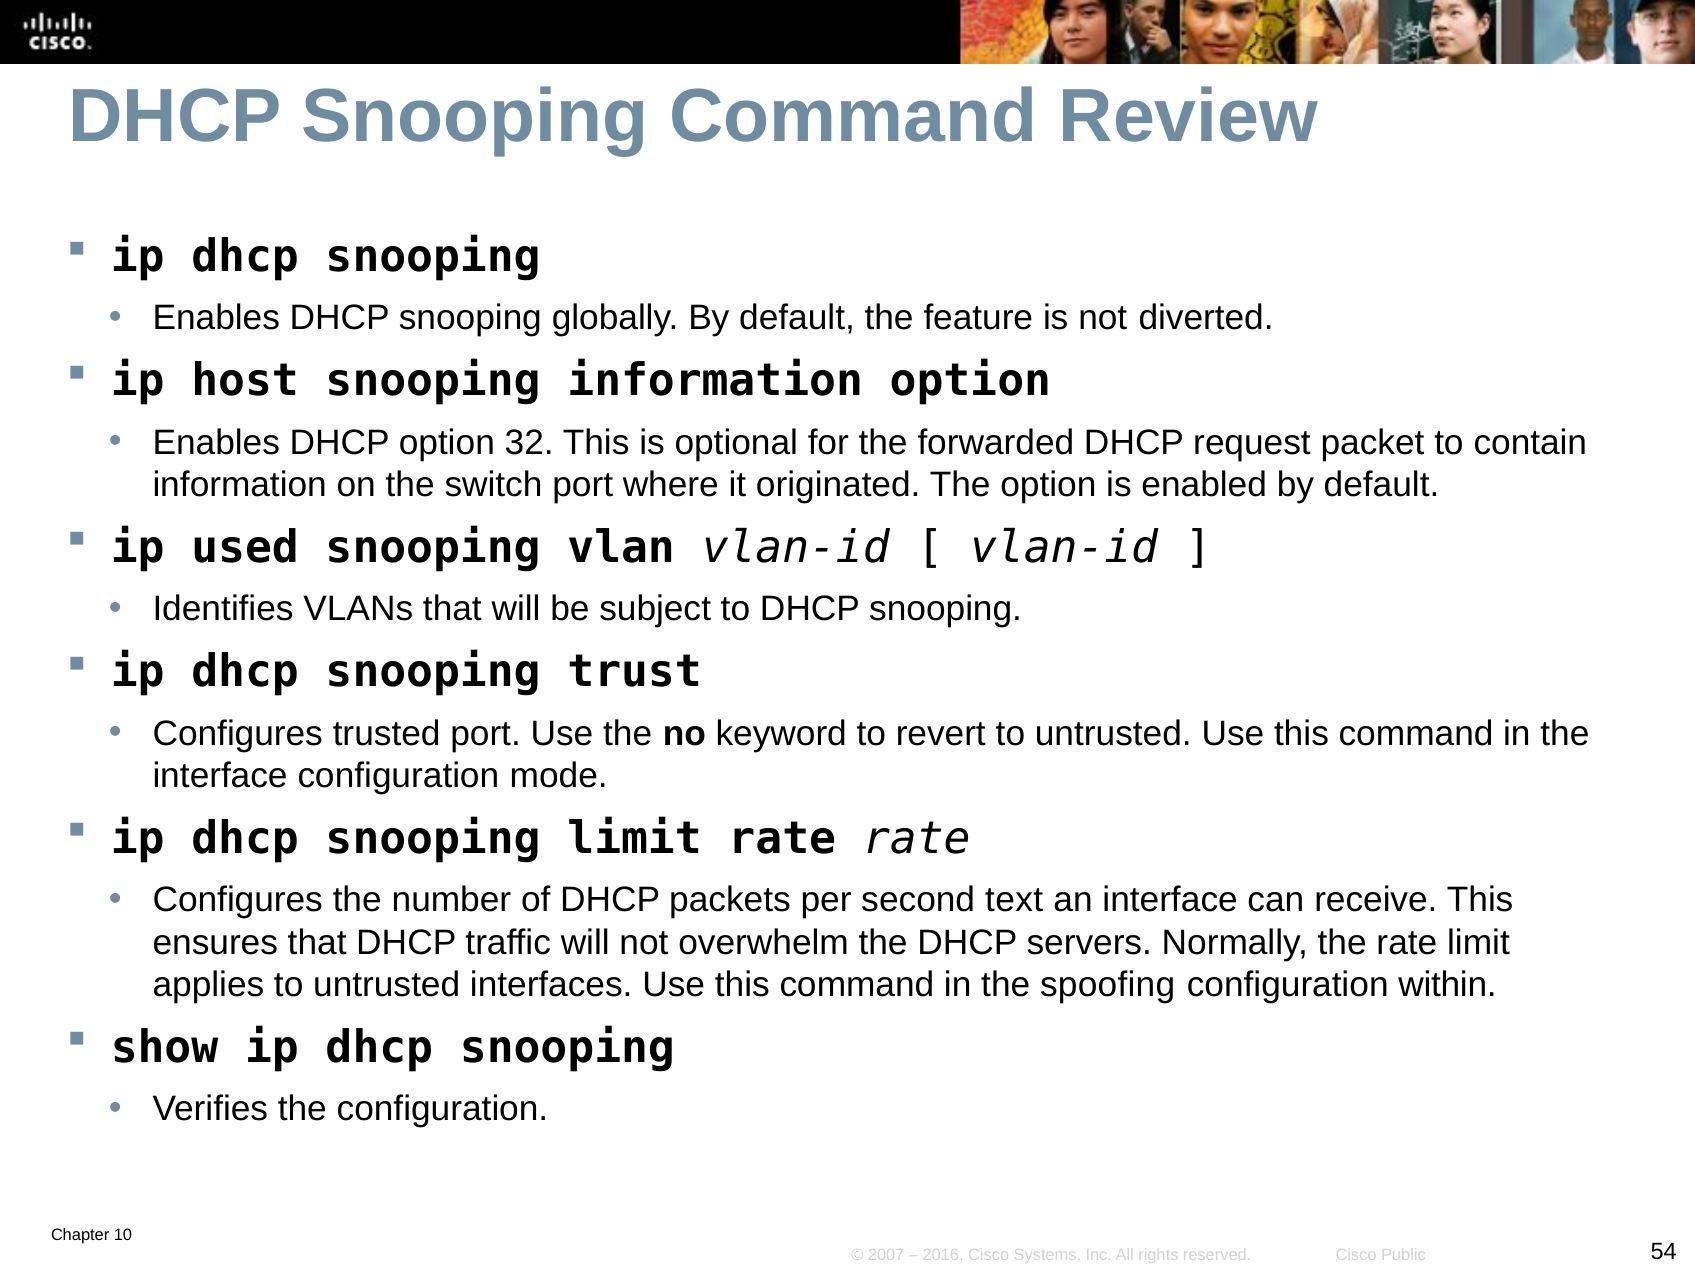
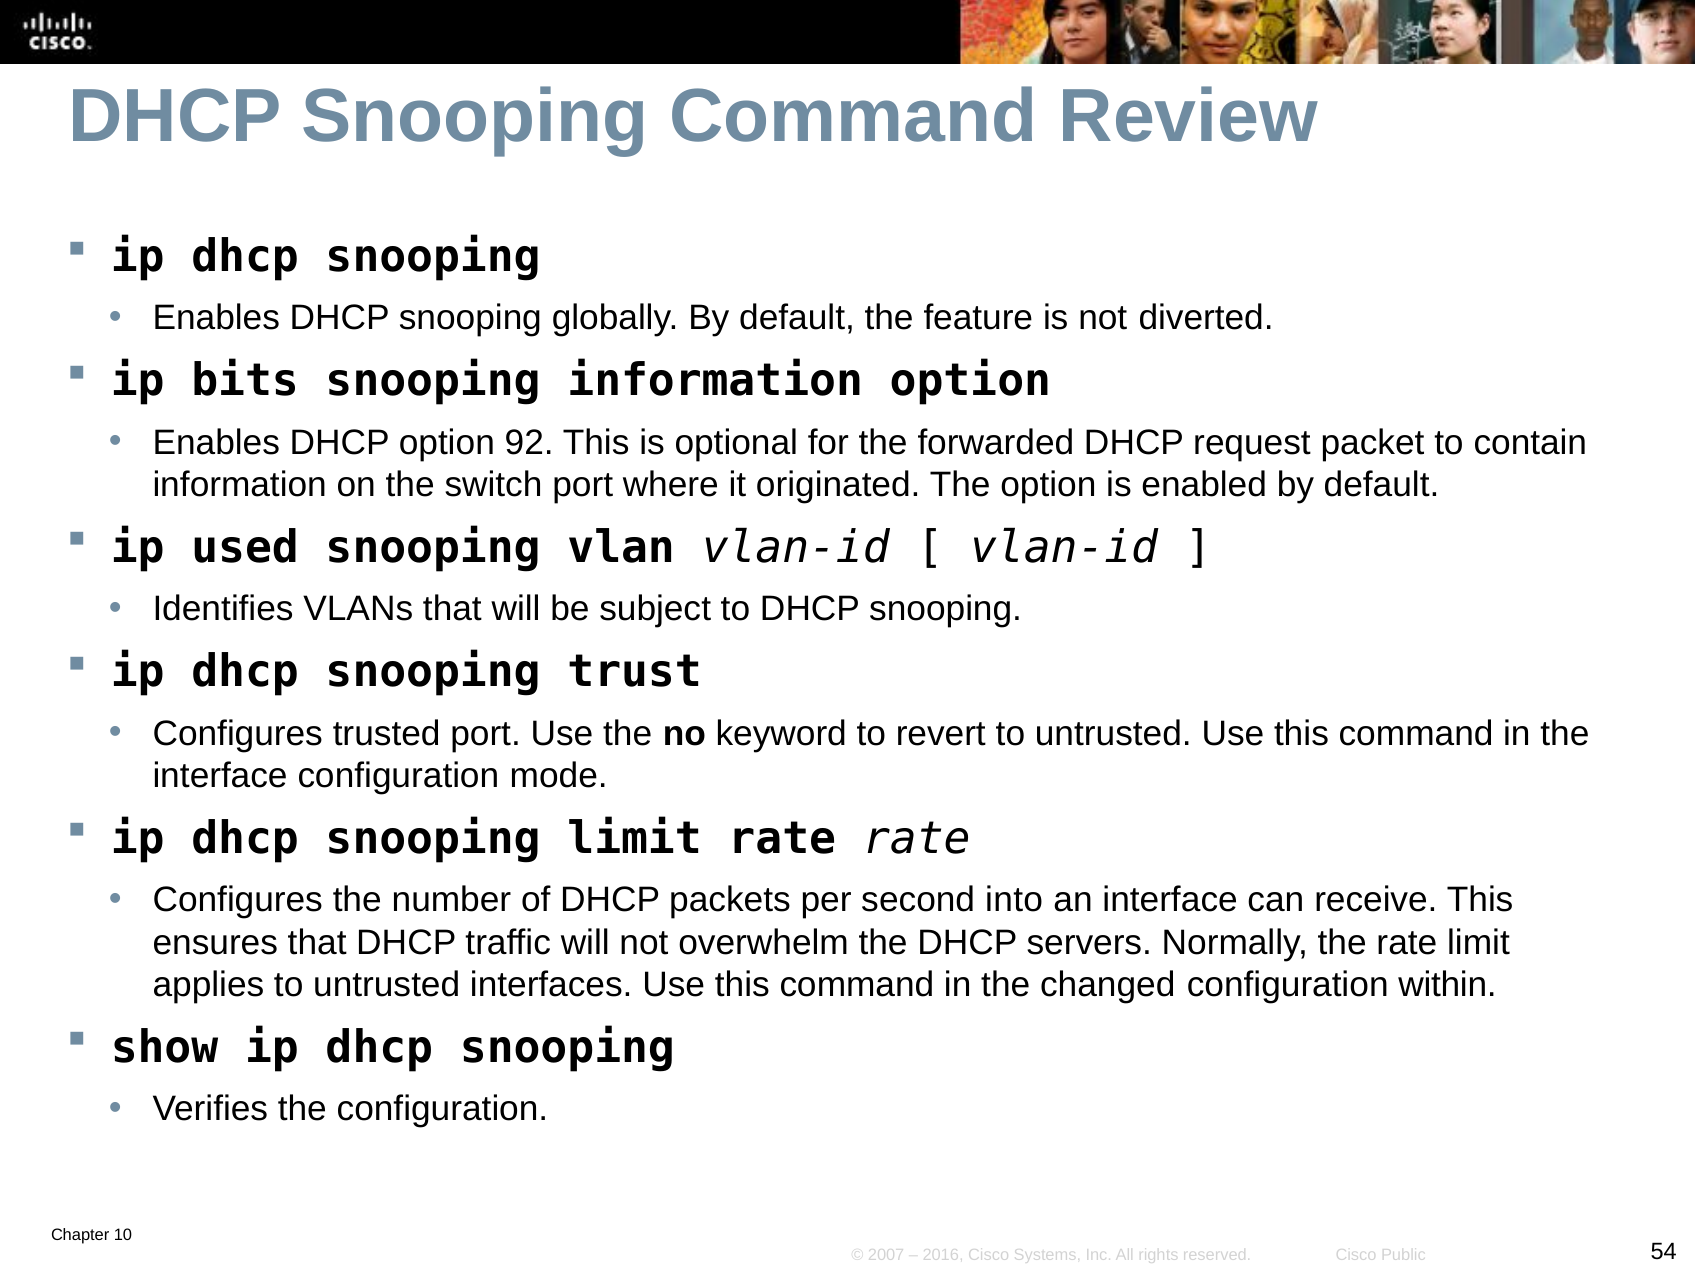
host: host -> bits (245, 381)
32: 32 -> 92 (529, 443)
text: text -> into (1014, 900)
spoofing: spoofing -> changed (1108, 985)
